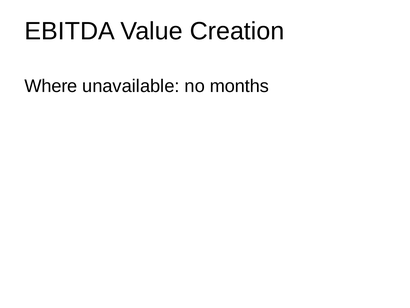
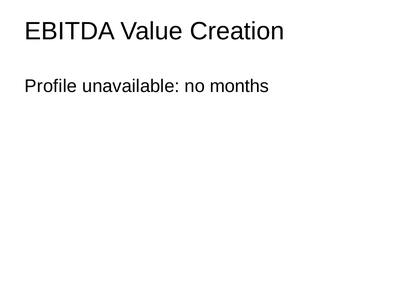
Where: Where -> Profile (51, 86)
